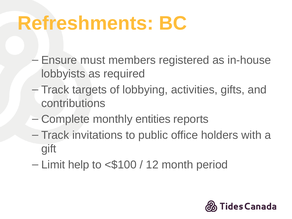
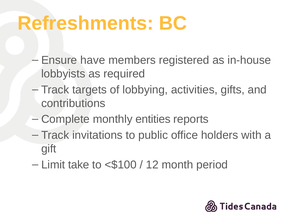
must: must -> have (93, 60)
help: help -> take (79, 165)
